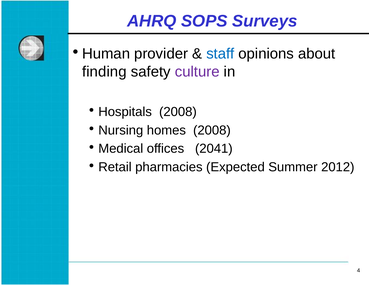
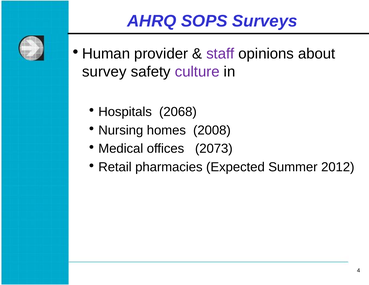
staff colour: blue -> purple (220, 54)
finding: finding -> survey (104, 72)
Hospitals 2008: 2008 -> 2068 (178, 112)
2041: 2041 -> 2073 (214, 149)
